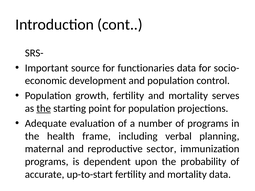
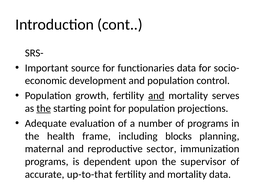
and underline: none -> present (156, 96)
verbal: verbal -> blocks (179, 136)
probability: probability -> supervisor (203, 162)
up-to-start: up-to-start -> up-to-that (90, 175)
